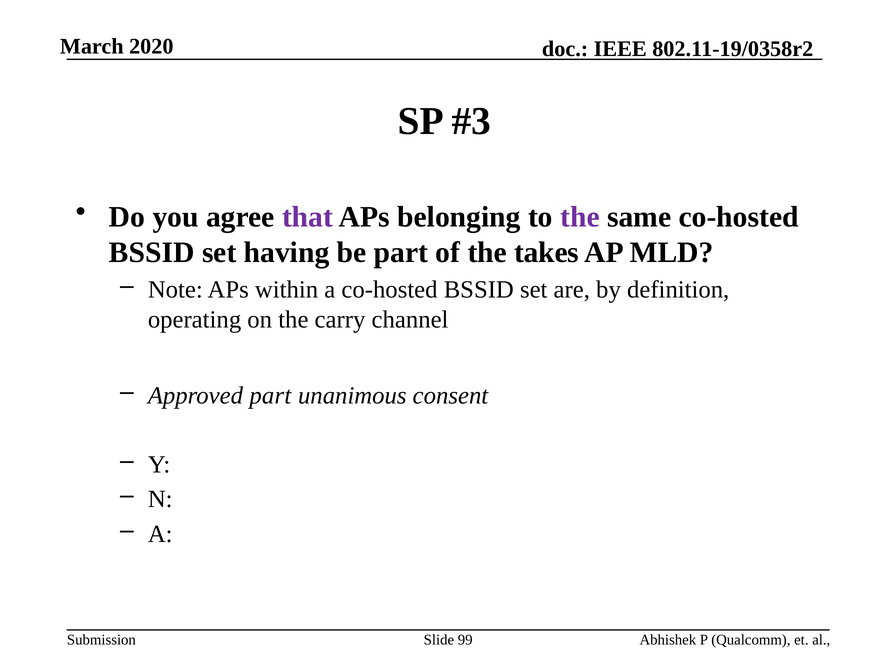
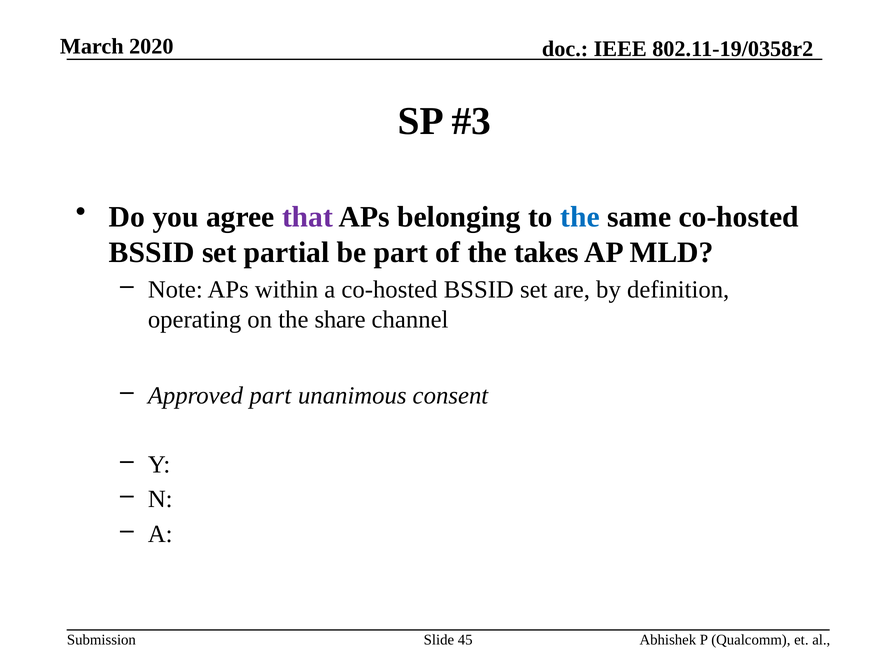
the colour: purple -> blue (580, 217)
having: having -> partial (287, 253)
carry: carry -> share (340, 319)
99: 99 -> 45 (465, 639)
